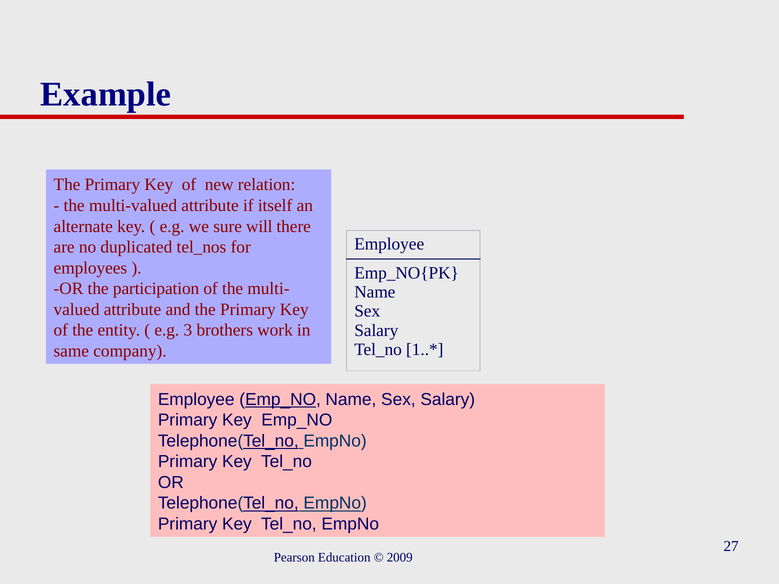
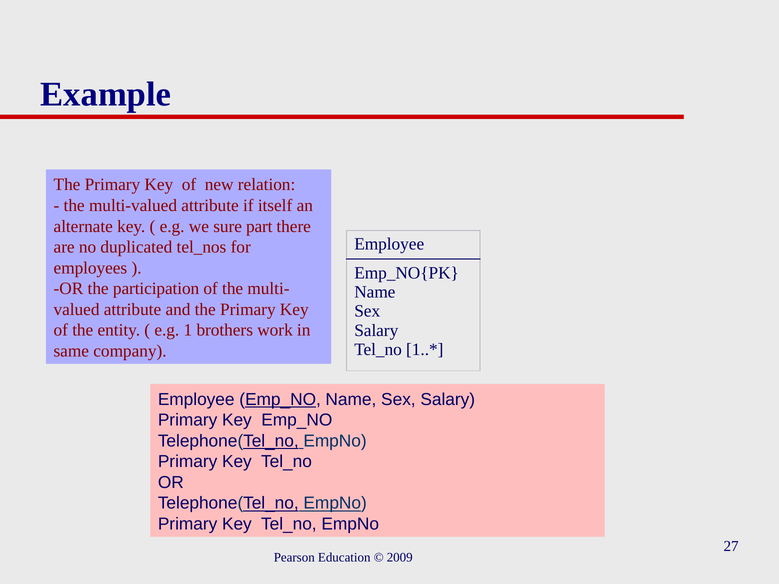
will: will -> part (259, 226)
3: 3 -> 1 (188, 330)
